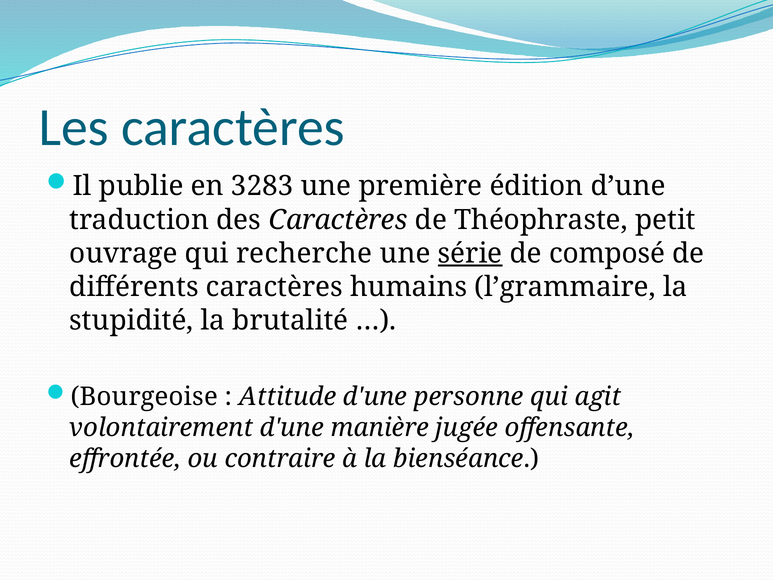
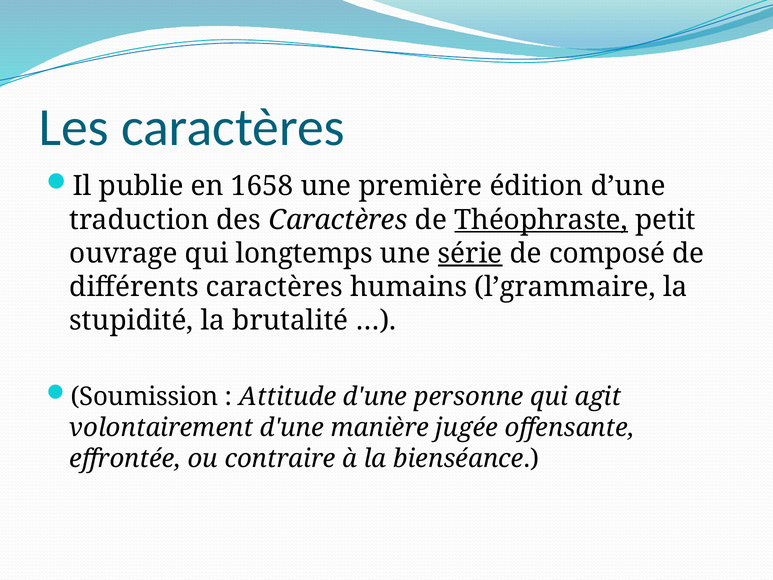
3283: 3283 -> 1658 (262, 186)
Théophraste underline: none -> present (541, 220)
recherche: recherche -> longtemps (304, 253)
Bourgeoise: Bourgeoise -> Soumission (145, 397)
